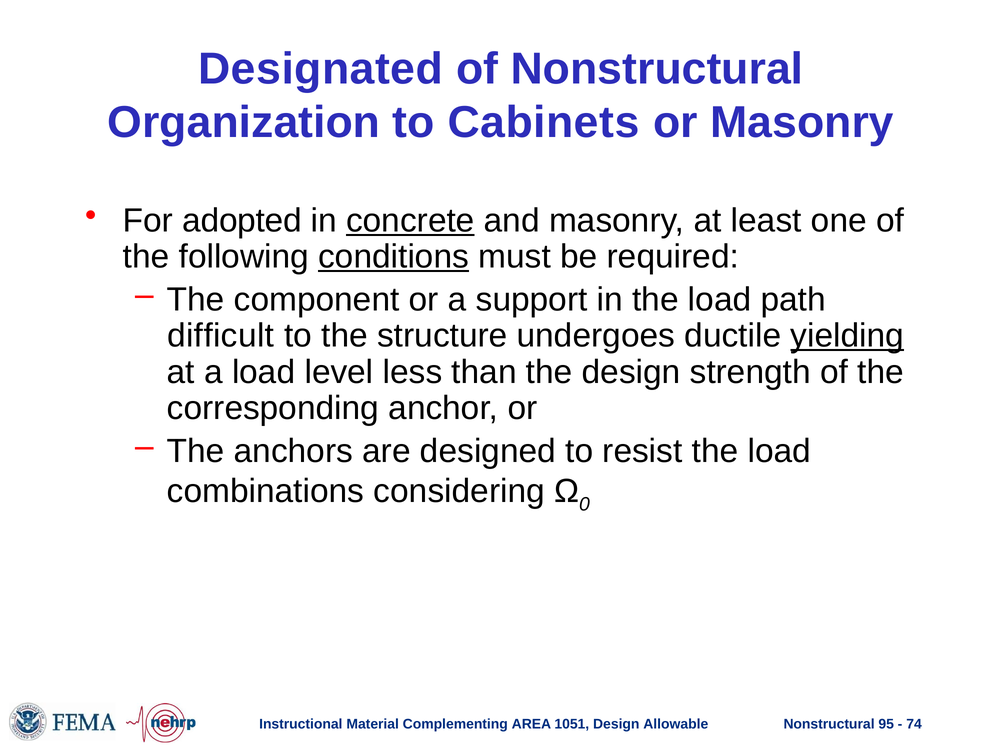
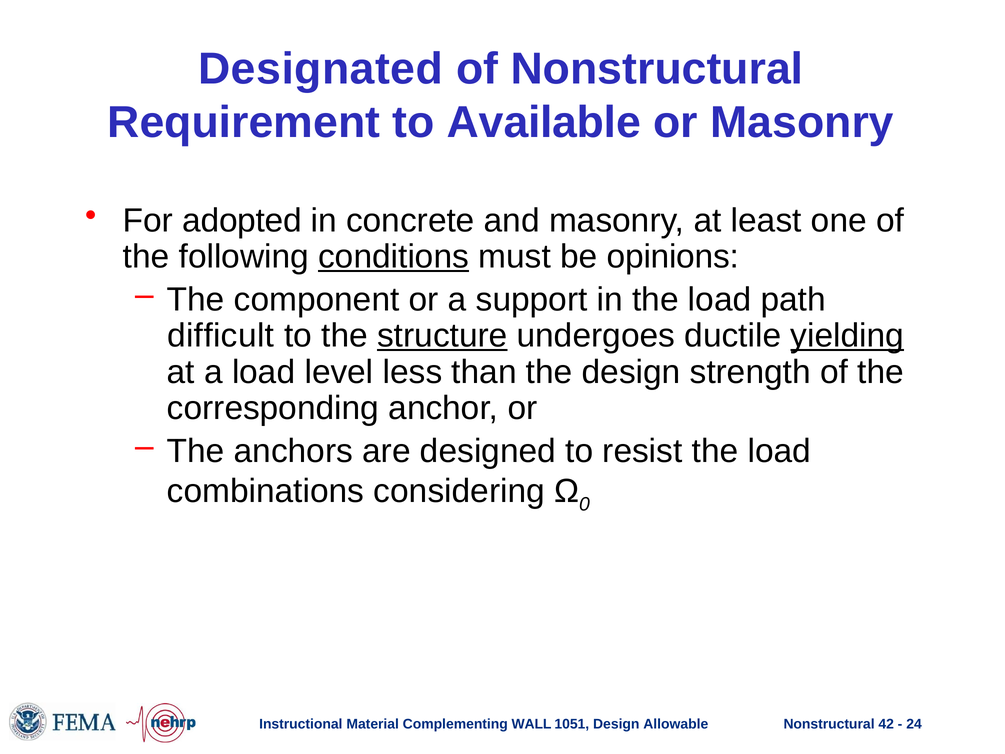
Organization: Organization -> Requirement (244, 122)
Cabinets: Cabinets -> Available (544, 122)
concrete underline: present -> none (410, 220)
required: required -> opinions (673, 257)
structure underline: none -> present (442, 336)
AREA: AREA -> WALL (532, 724)
95: 95 -> 42 (886, 724)
74: 74 -> 24 (914, 724)
